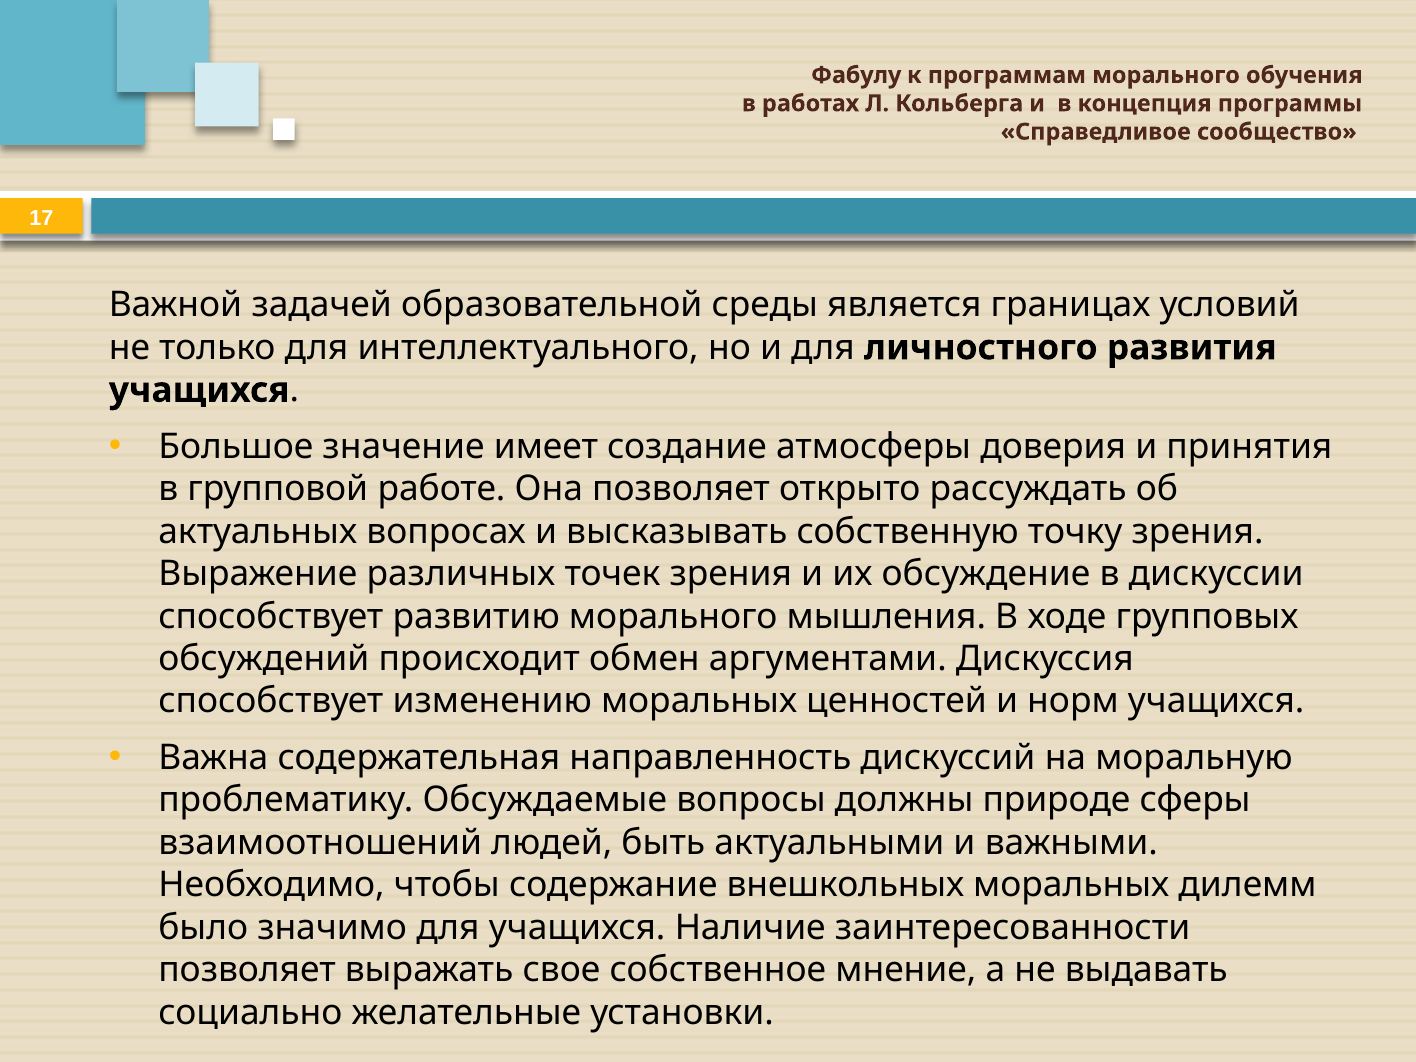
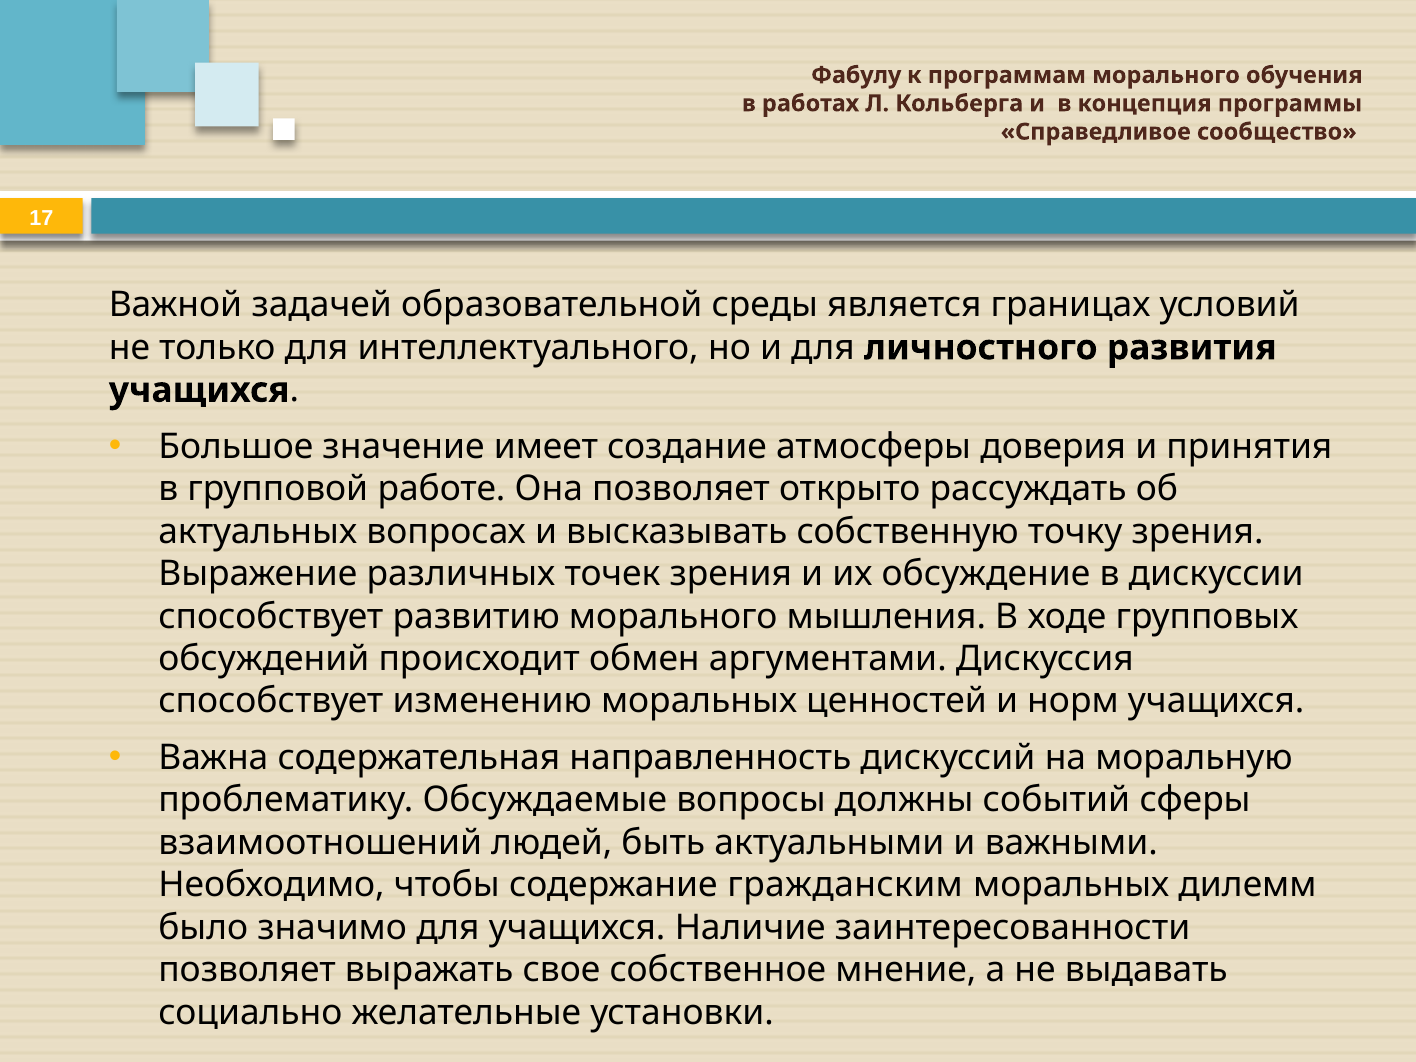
природе: природе -> событий (1056, 800)
внешкольных: внешкольных -> гражданским (845, 885)
